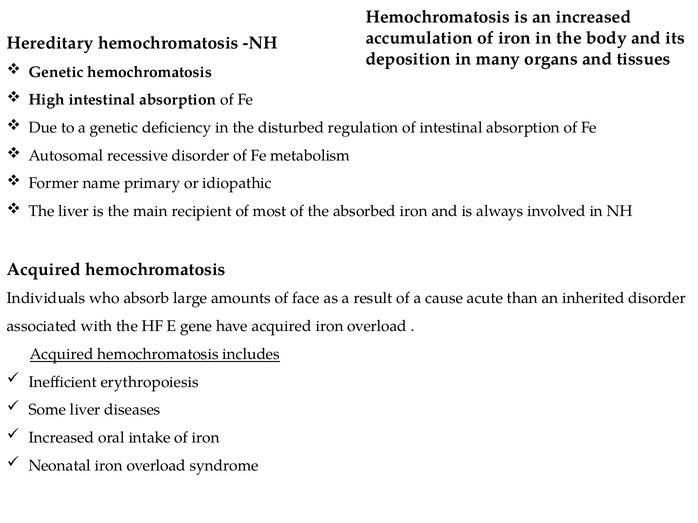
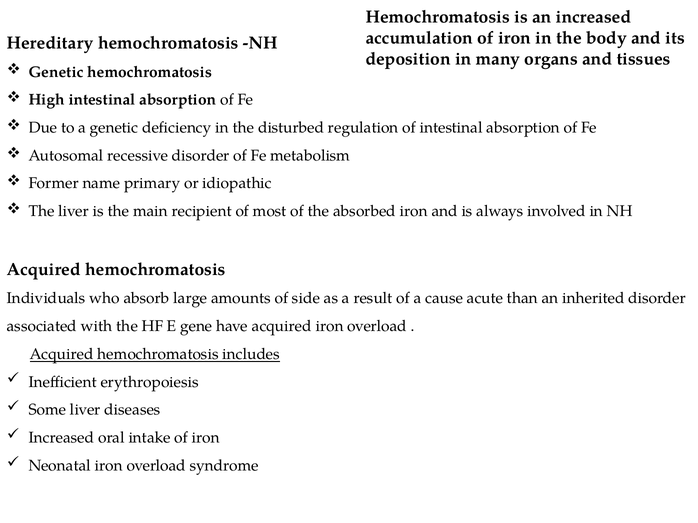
face: face -> side (306, 299)
